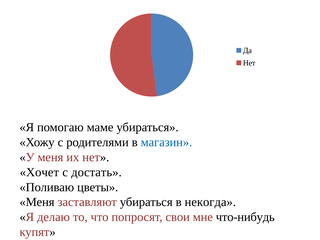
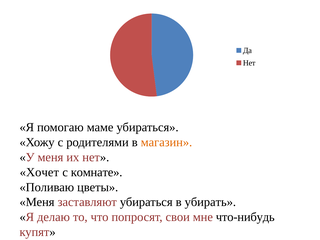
магазин colour: blue -> orange (166, 142)
достать: достать -> комнате (97, 172)
некогда: некогда -> убирать (210, 202)
